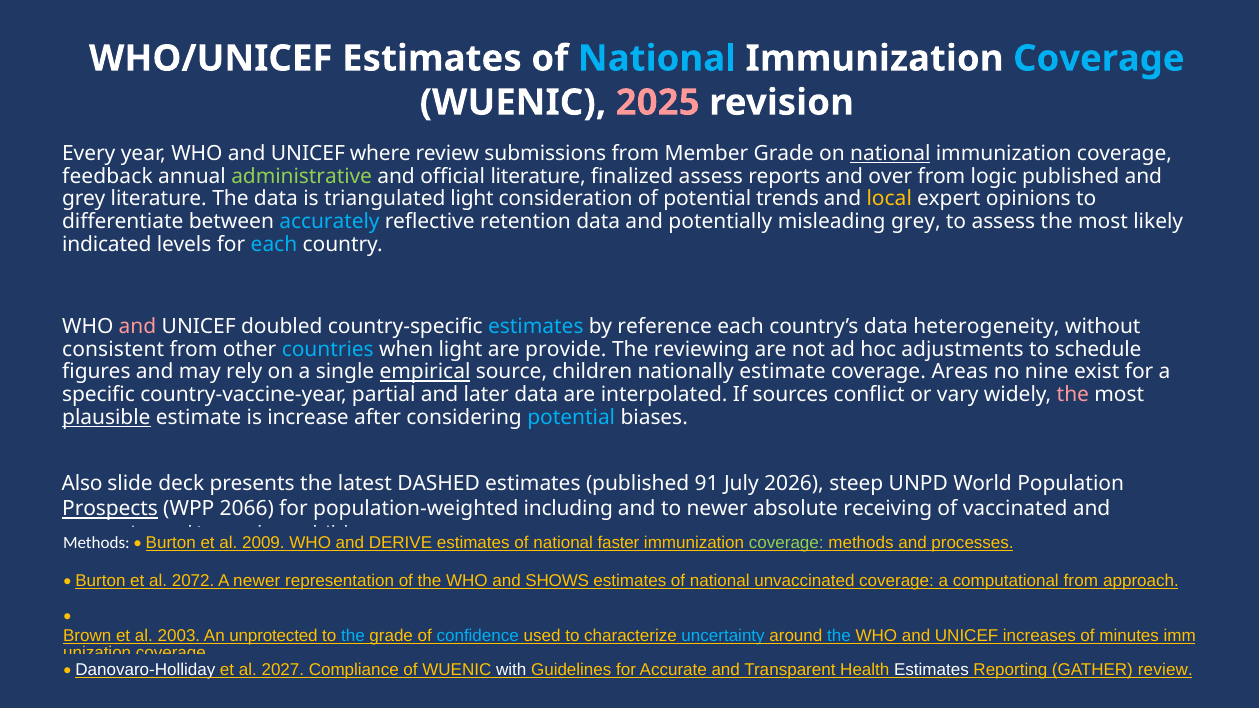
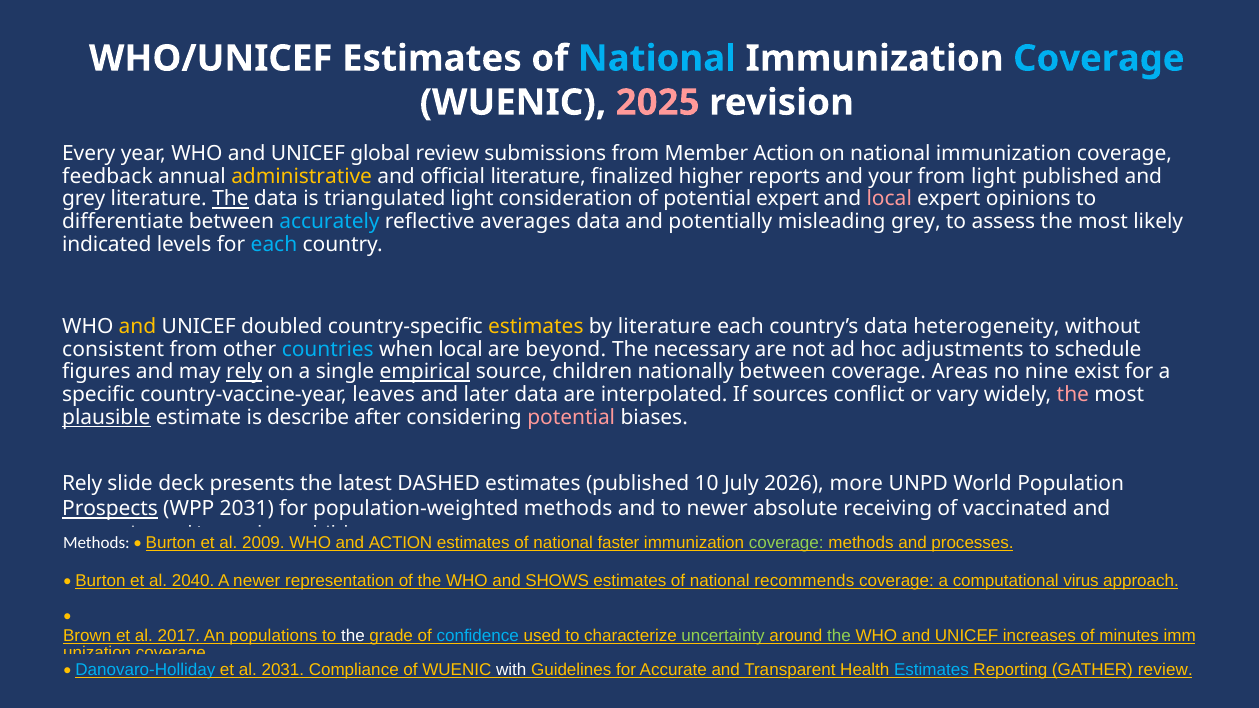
where: where -> global (380, 154)
Member Grade: Grade -> Action (784, 154)
national underline: present -> none (890, 154)
administrative colour: light green -> yellow (302, 176)
finalized assess: assess -> higher (711, 176)
over: over -> your (890, 176)
from logic: logic -> light (994, 176)
The underline: none -> present (230, 199)
potential trends: trends -> expert (788, 199)
local colour: yellow -> pink (889, 199)
retention: retention -> averages (525, 222)
and colour: pink -> yellow (138, 327)
estimates colour: light blue -> yellow (536, 327)
by reference: reference -> literature (665, 327)
when light: light -> local (461, 349)
provide: provide -> beyond (566, 349)
reviewing: reviewing -> necessary (702, 349)
rely underline: none -> present (244, 372)
nationally estimate: estimate -> between (782, 372)
partial: partial -> leaves (384, 395)
increase: increase -> describe (308, 417)
potential colour: light blue -> pink (571, 417)
Also: Also -> Rely (82, 484)
91: 91 -> 10 (707, 484)
steep: steep -> more (856, 484)
WPP 2066: 2066 -> 2031 (247, 509)
population-weighted including: including -> methods (568, 509)
DERIVE: DERIVE -> ACTION (401, 543)
2072: 2072 -> 2040 (193, 581)
unvaccinated: unvaccinated -> recommends (804, 581)
computational from: from -> virus (1081, 581)
2003: 2003 -> 2017 (179, 636)
unprotected: unprotected -> populations (273, 636)
the colour: light blue -> white (353, 636)
uncertainty colour: light blue -> light green (723, 636)
the colour: light blue -> light green (839, 636)
Danovaro-Holliday colour: white -> light blue (145, 670)
al 2027: 2027 -> 2031 (283, 670)
Estimates colour: white -> light blue (931, 670)
